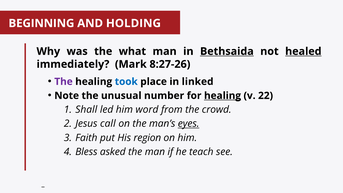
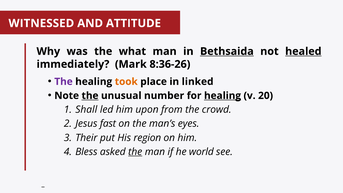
BEGINNING: BEGINNING -> WITNESSED (41, 23)
HOLDING: HOLDING -> ATTITUDE (133, 23)
8:27-26: 8:27-26 -> 8:36-26 (170, 64)
took colour: blue -> orange (126, 82)
the underline: none -> present (90, 96)
22: 22 -> 20 (266, 96)
word: word -> upon (147, 110)
call: call -> fast (108, 124)
eyes underline: present -> none (189, 124)
Faith: Faith -> Their (86, 138)
the underline: none -> present (135, 152)
teach: teach -> world (201, 152)
